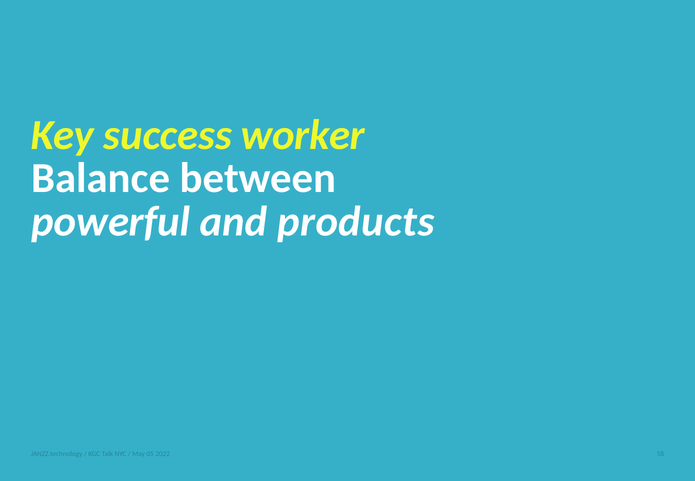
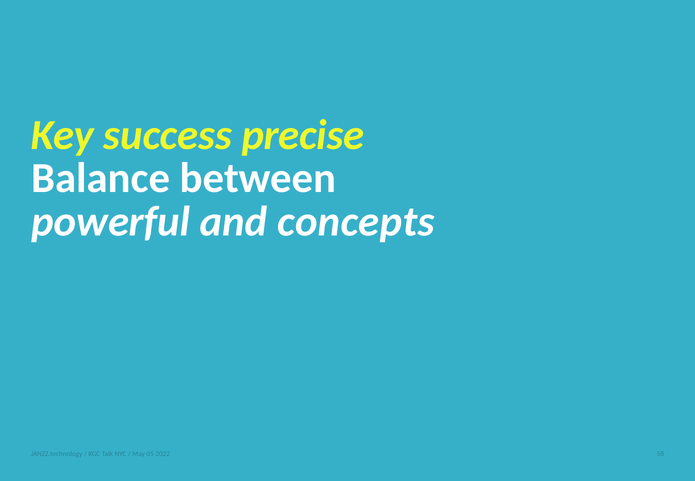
worker: worker -> precise (303, 135)
products: products -> concepts (356, 222)
